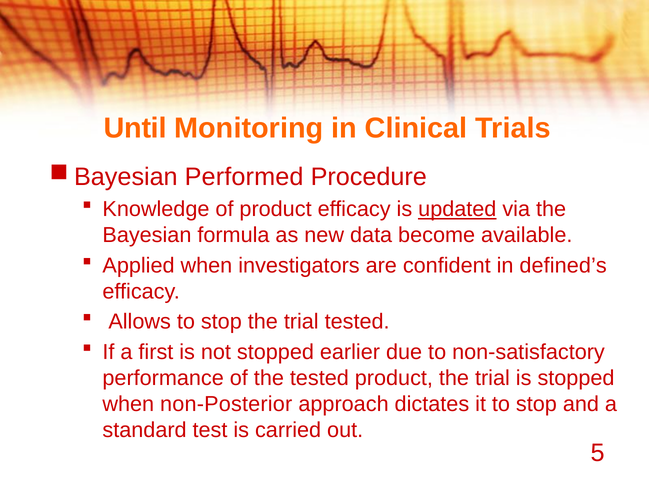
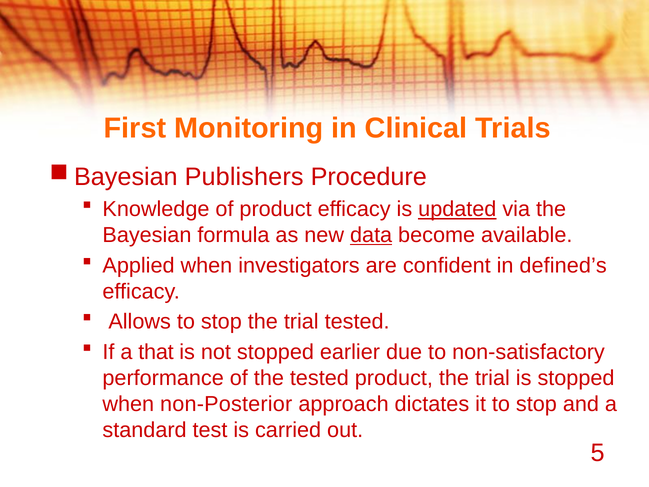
Until: Until -> First (135, 128)
Performed: Performed -> Publishers (244, 177)
data underline: none -> present (371, 235)
first: first -> that (156, 352)
